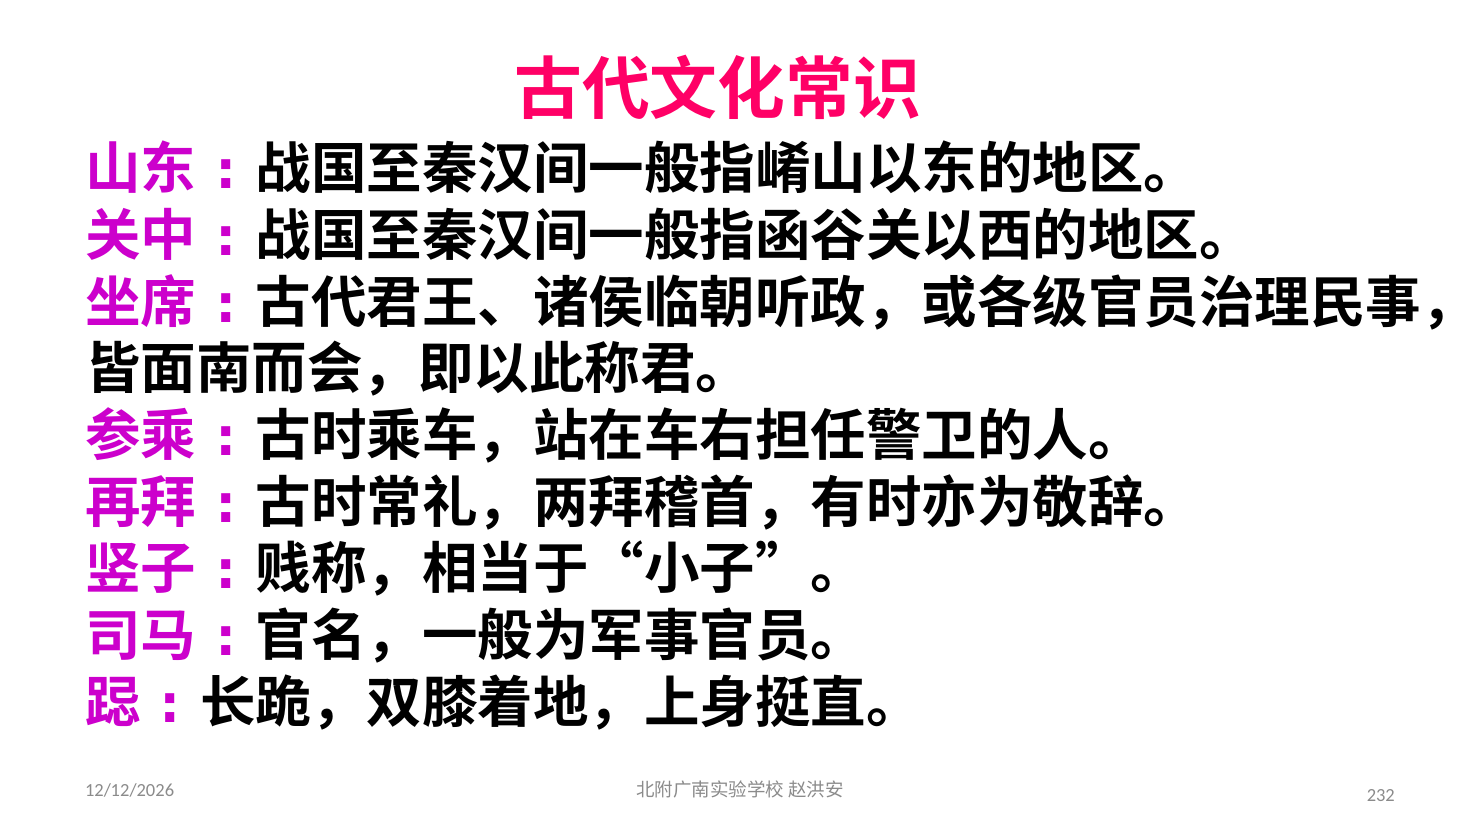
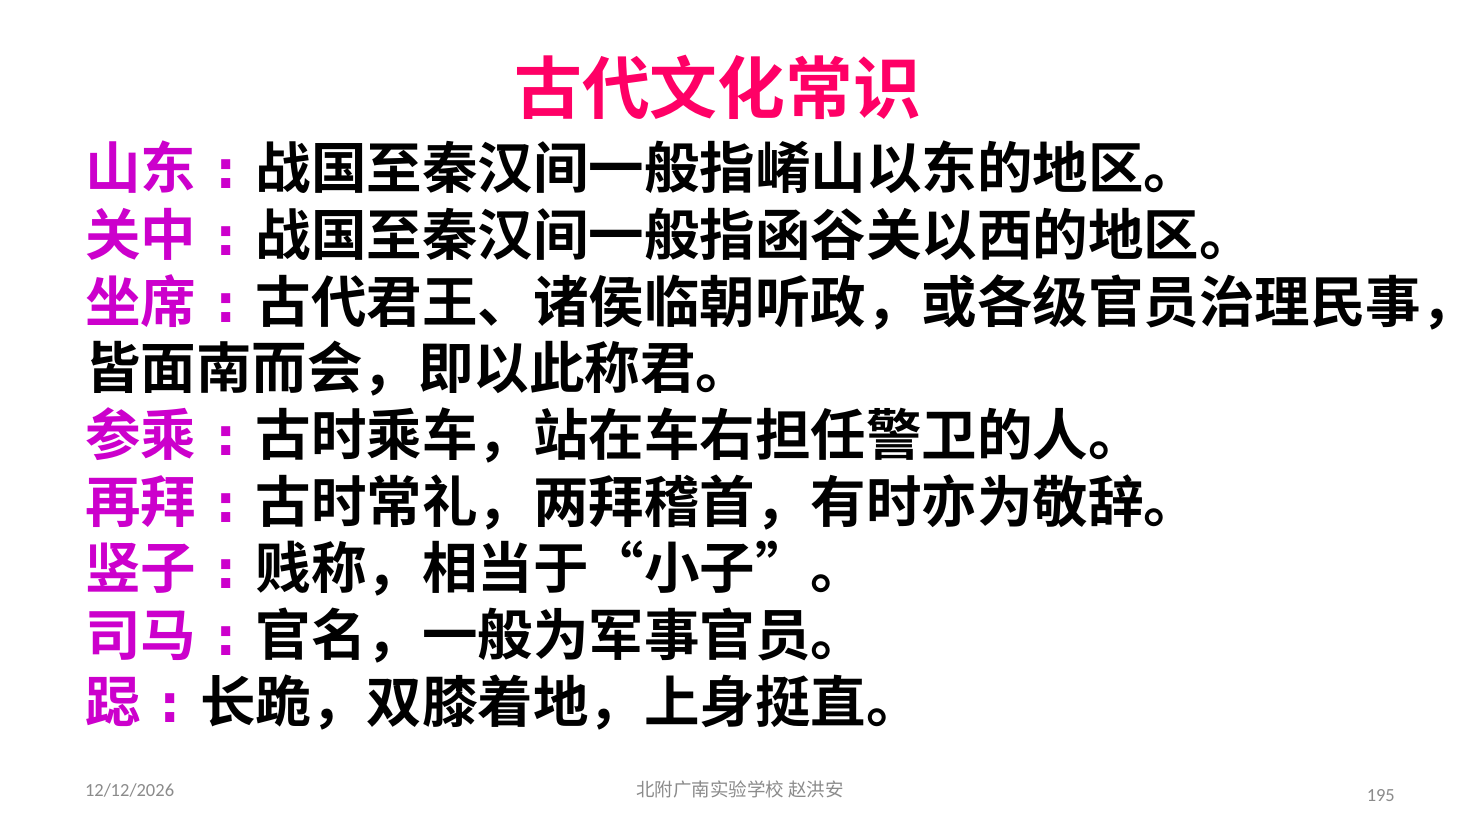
232: 232 -> 195 (1381, 795)
